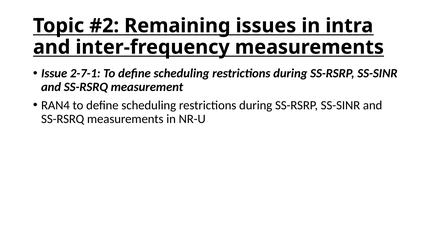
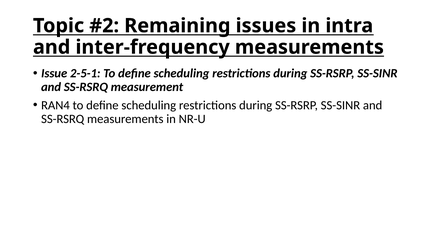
2-7-1: 2-7-1 -> 2-5-1 (85, 73)
